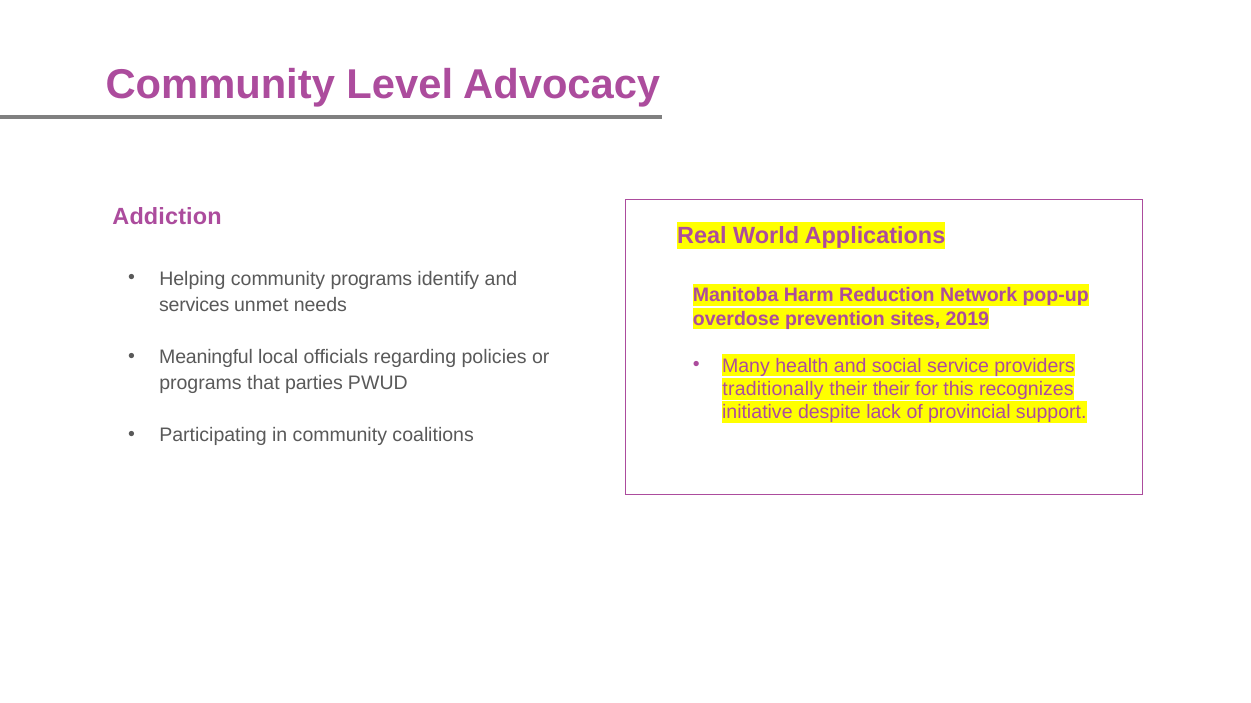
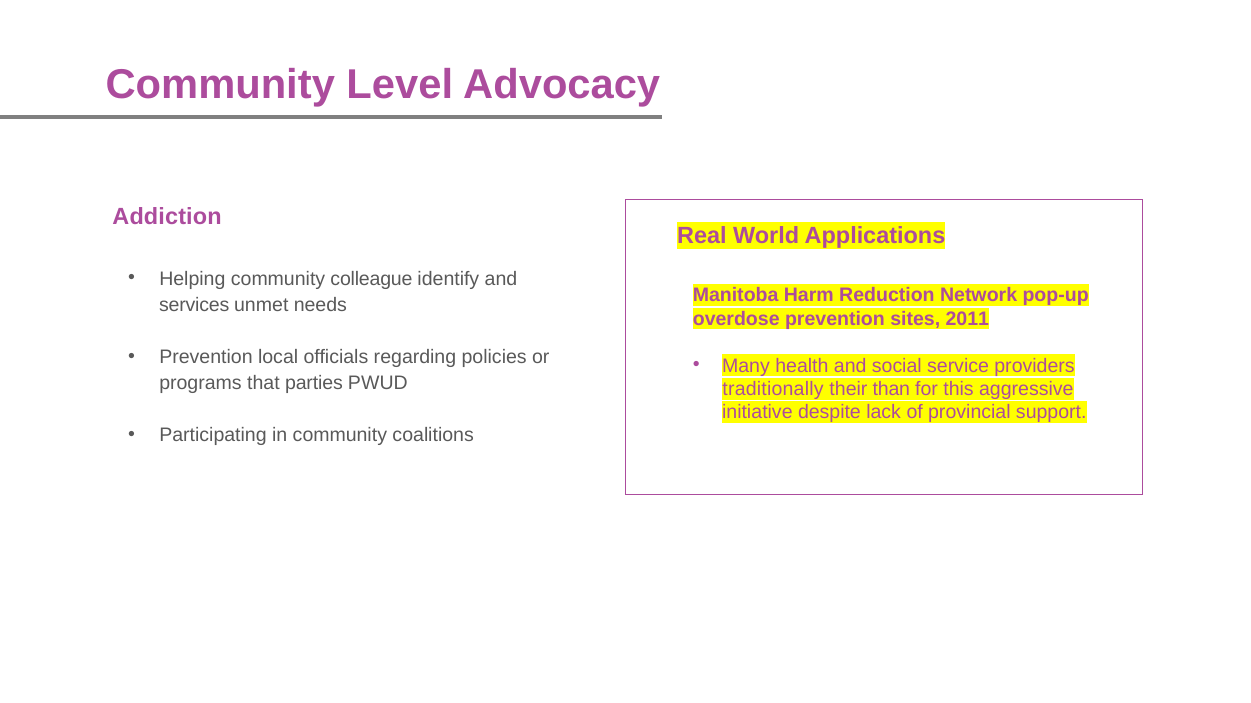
community programs: programs -> colleague (371, 279)
2019: 2019 -> 2011 (967, 319)
Meaningful: Meaningful -> Prevention (206, 357)
their their: their -> than (891, 389)
recognizes: recognizes -> aggressive (1026, 389)
